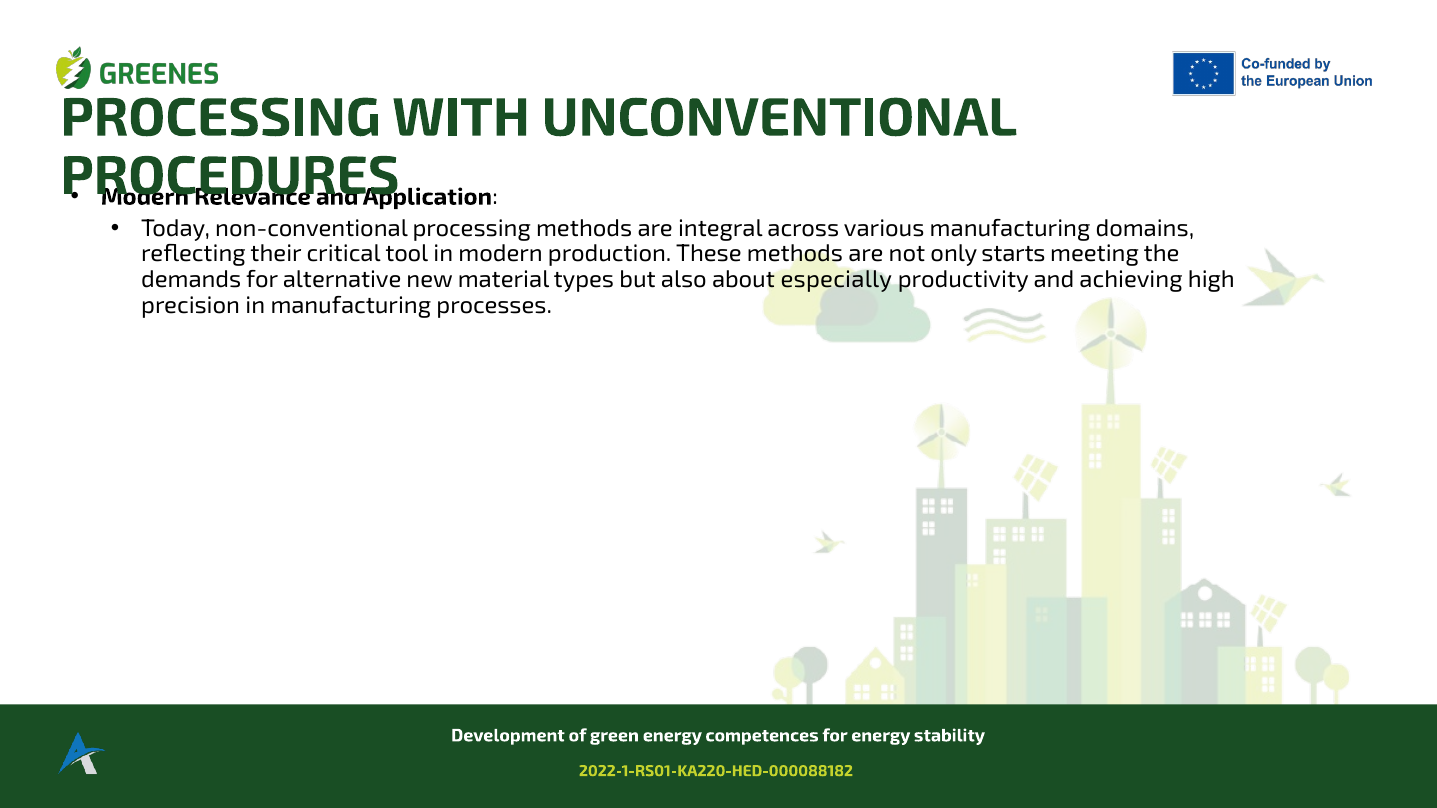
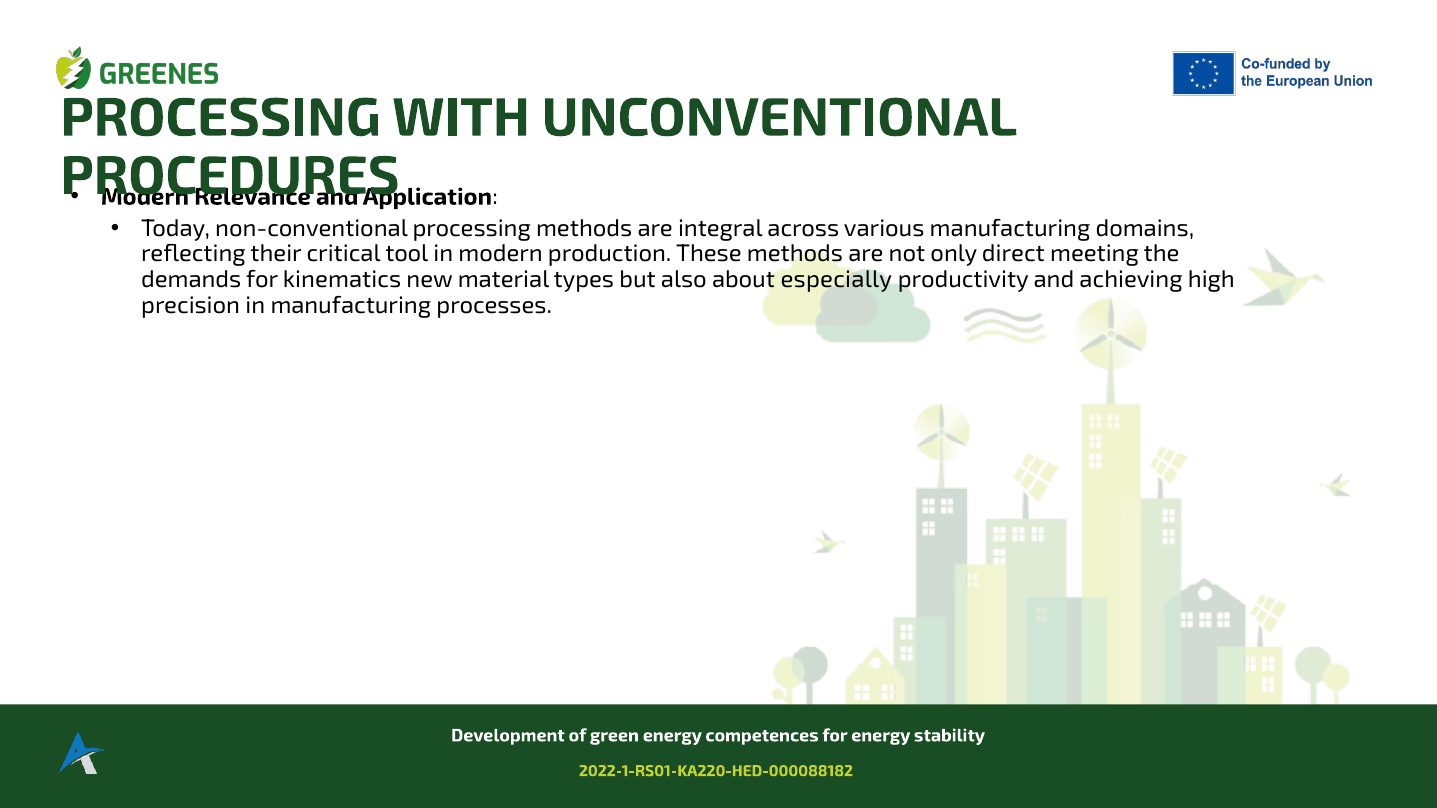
starts: starts -> direct (1013, 254)
alternative: alternative -> kinematics (342, 280)
